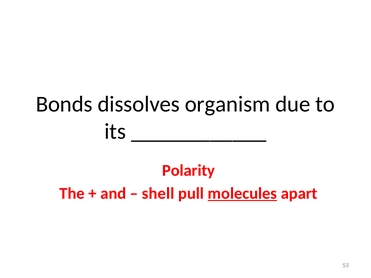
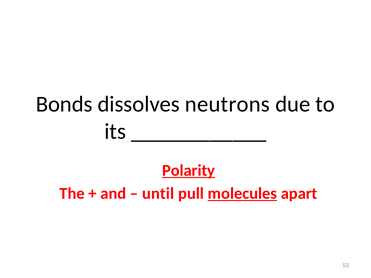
organism: organism -> neutrons (227, 104)
Polarity underline: none -> present (189, 171)
shell: shell -> until (158, 194)
